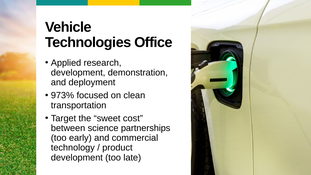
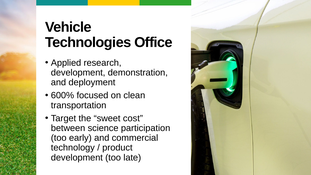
973%: 973% -> 600% (63, 95)
partnerships: partnerships -> participation (146, 128)
